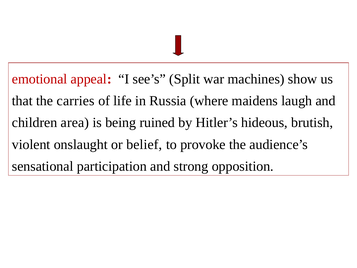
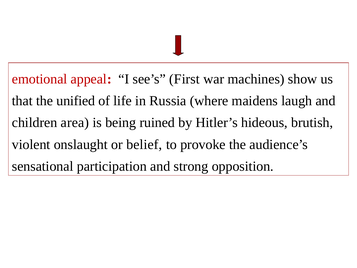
Split: Split -> First (185, 79)
carries: carries -> unified (76, 101)
